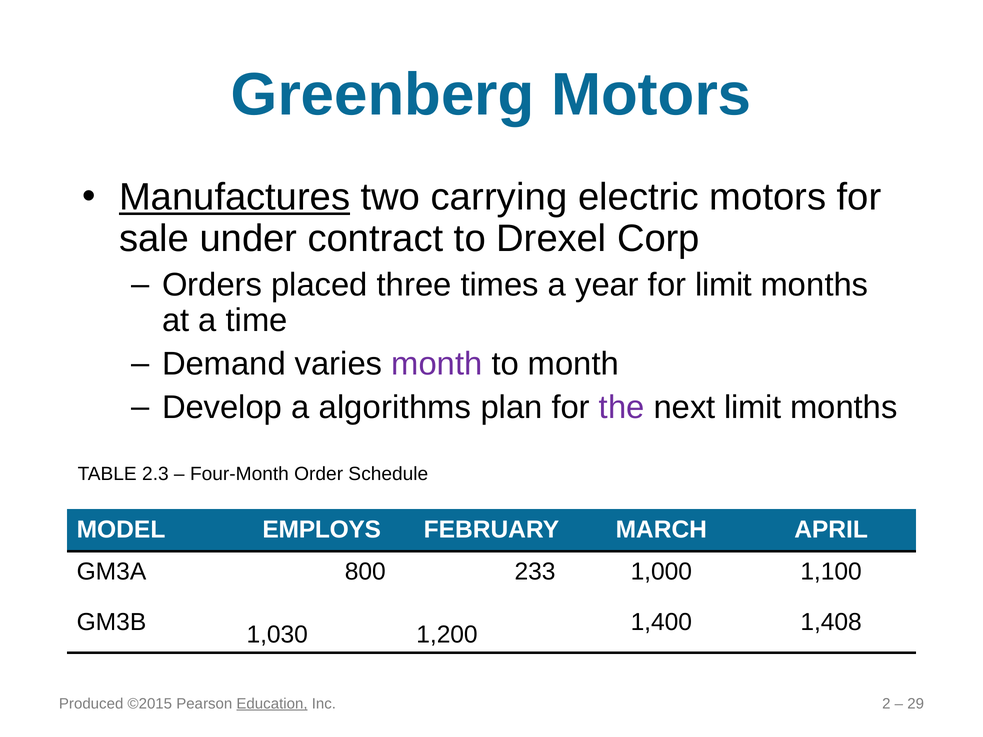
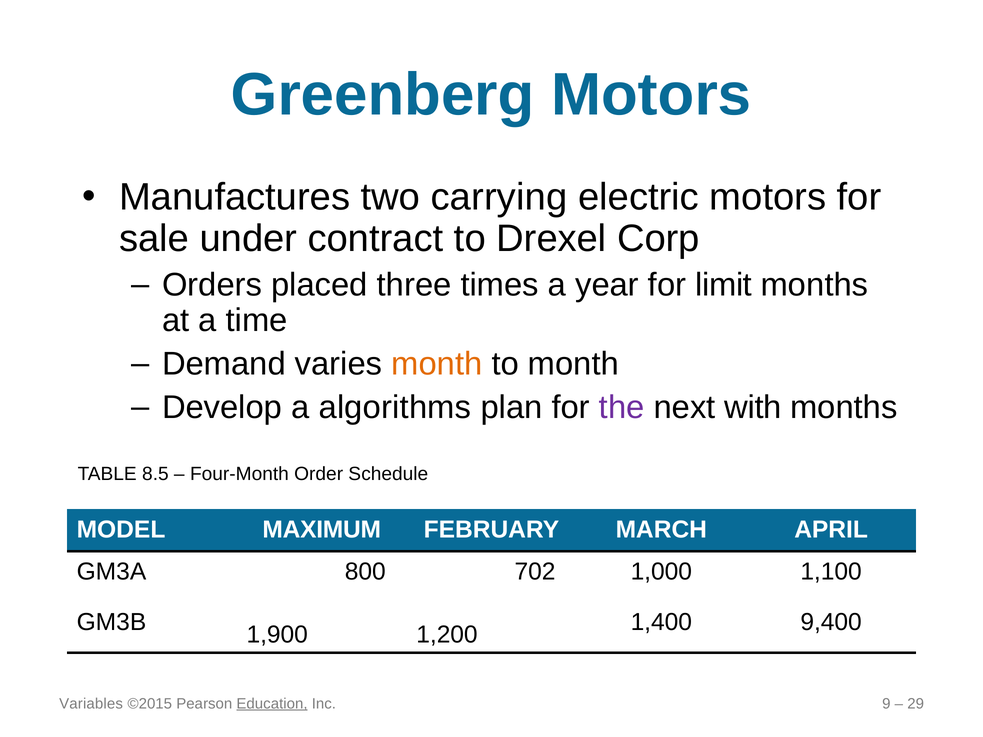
Manufactures underline: present -> none (235, 197)
month colour: purple -> orange (437, 364)
next limit: limit -> with (753, 408)
2.3: 2.3 -> 8.5 (155, 474)
EMPLOYS: EMPLOYS -> MAXIMUM (322, 530)
233: 233 -> 702 (535, 572)
1,408: 1,408 -> 9,400 (831, 623)
1,030: 1,030 -> 1,900 (277, 635)
Produced: Produced -> Variables (91, 704)
2: 2 -> 9 (886, 704)
